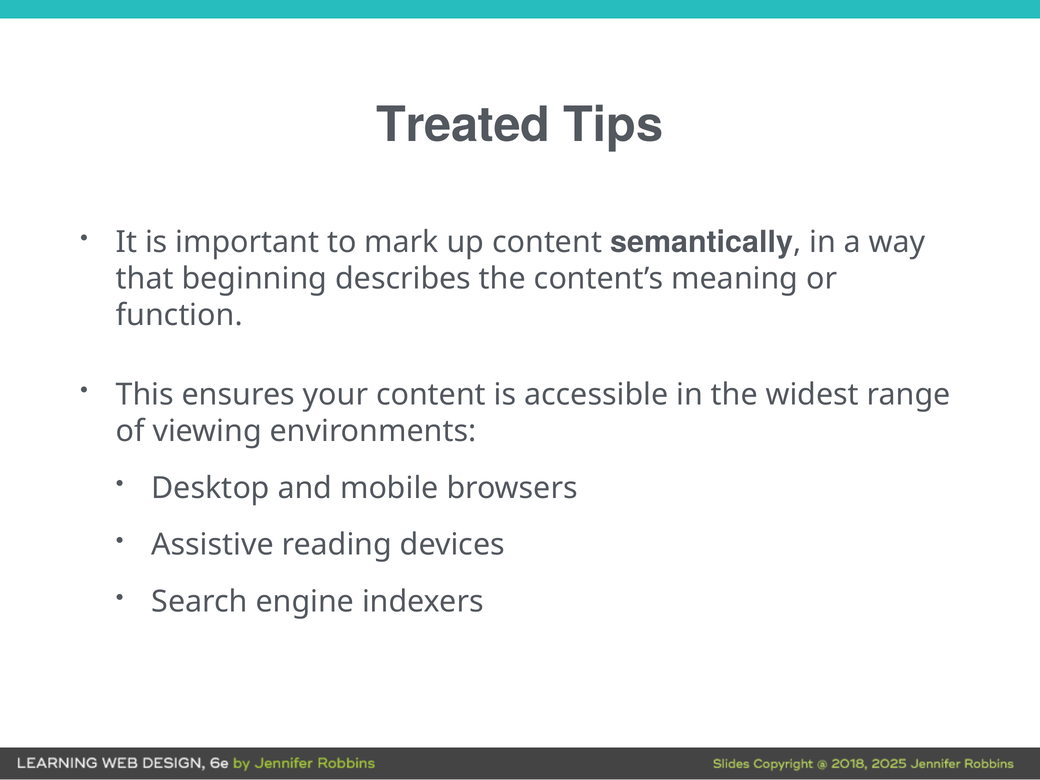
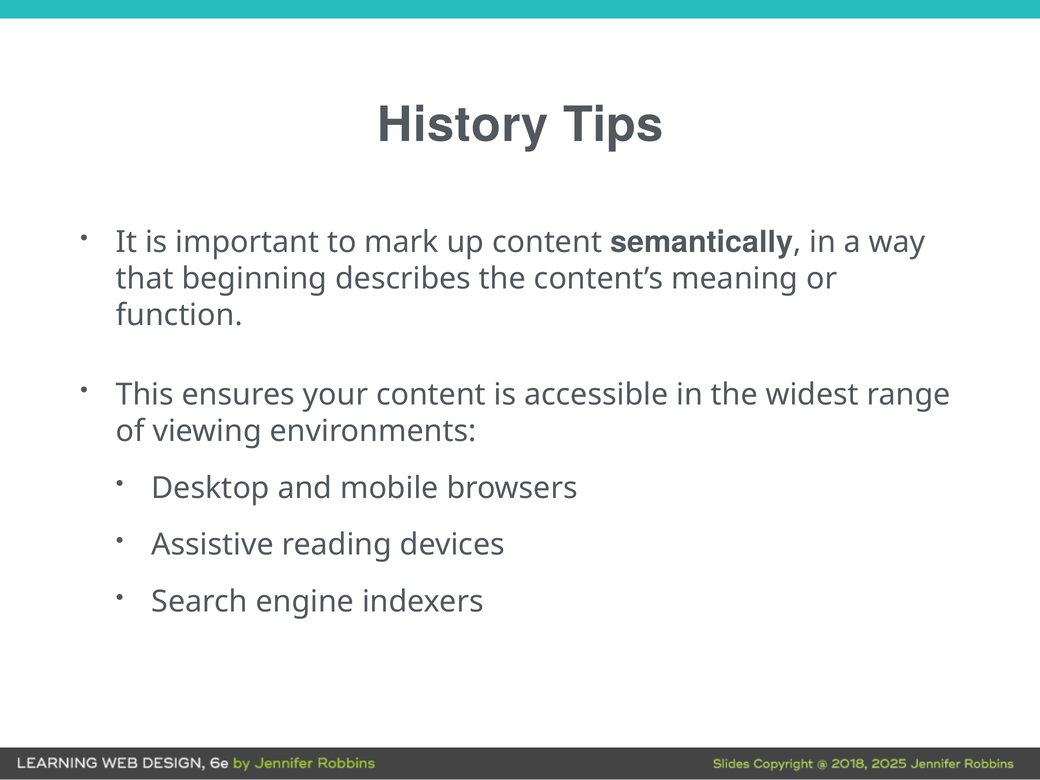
Treated: Treated -> History (463, 125)
